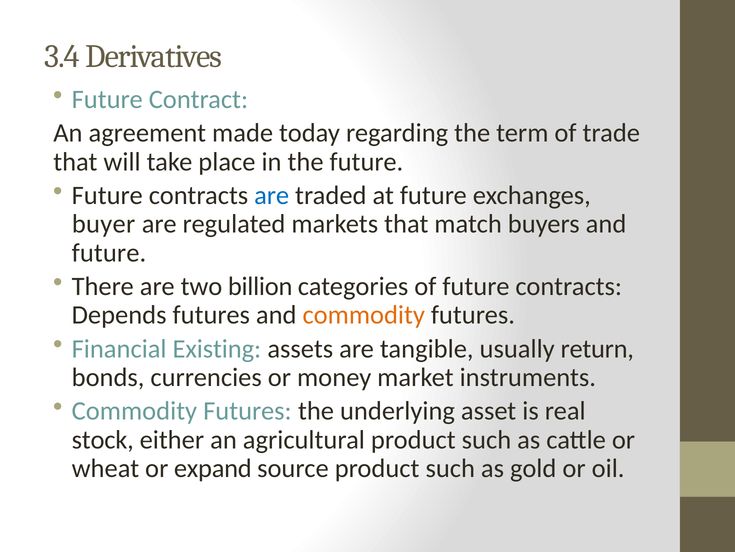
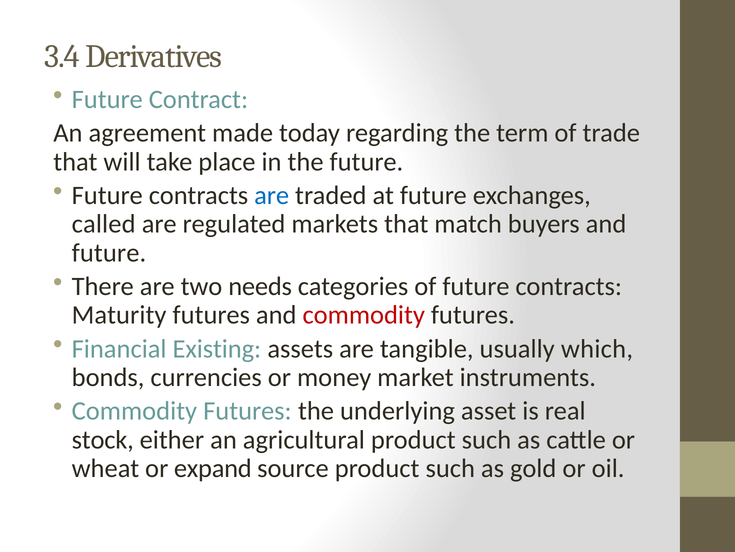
buyer: buyer -> called (104, 224)
billion: billion -> needs (260, 286)
Depends: Depends -> Maturity (119, 315)
commodity colour: orange -> red (364, 315)
return: return -> which (597, 348)
